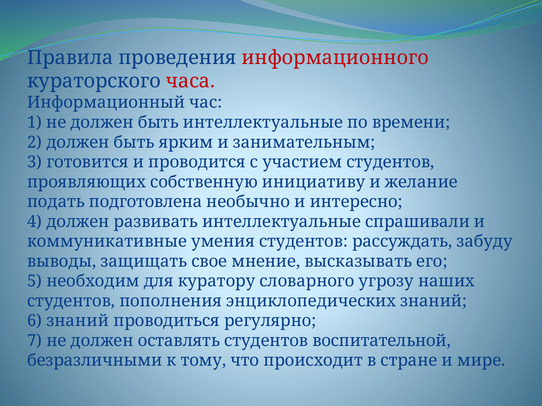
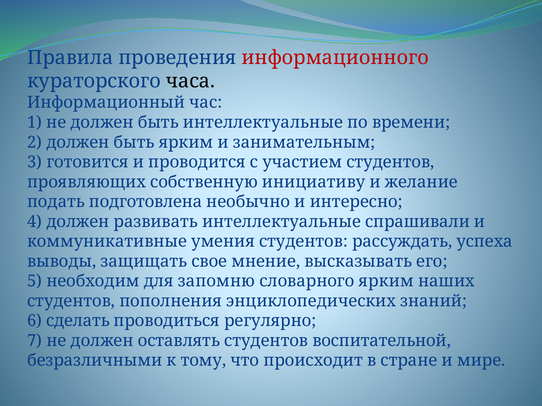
часа colour: red -> black (190, 81)
забуду: забуду -> успеха (485, 242)
куратору: куратору -> запомню (216, 281)
словарного угрозу: угрозу -> ярким (386, 281)
6 знаний: знаний -> сделать (78, 321)
